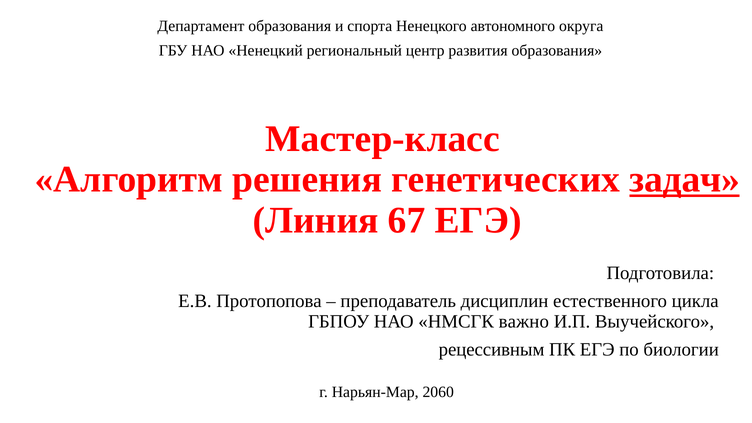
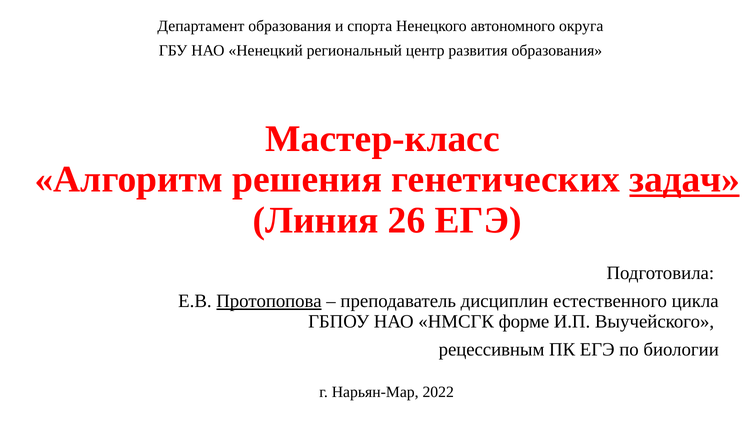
67: 67 -> 26 (407, 220)
Протопопова underline: none -> present (269, 301)
важно: важно -> форме (524, 321)
2060: 2060 -> 2022 (438, 392)
